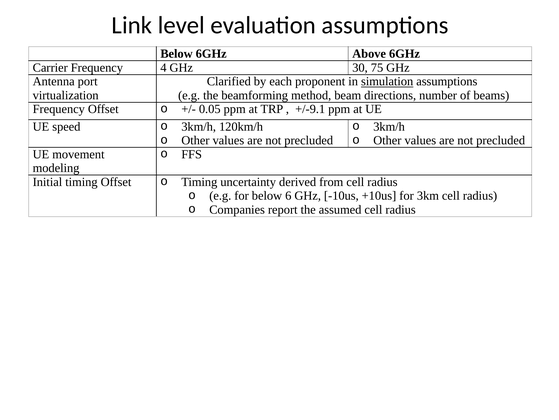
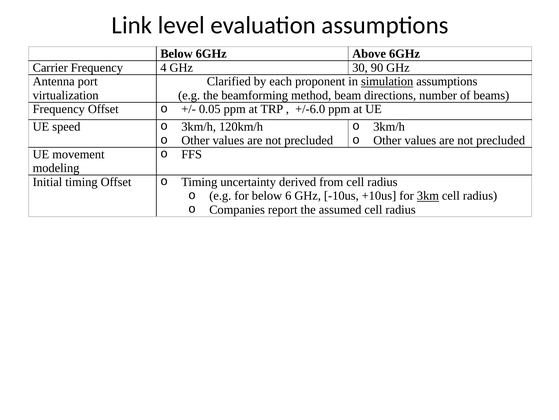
75: 75 -> 90 (377, 68)
+/-9.1: +/-9.1 -> +/-6.0 (310, 109)
3km underline: none -> present (428, 196)
